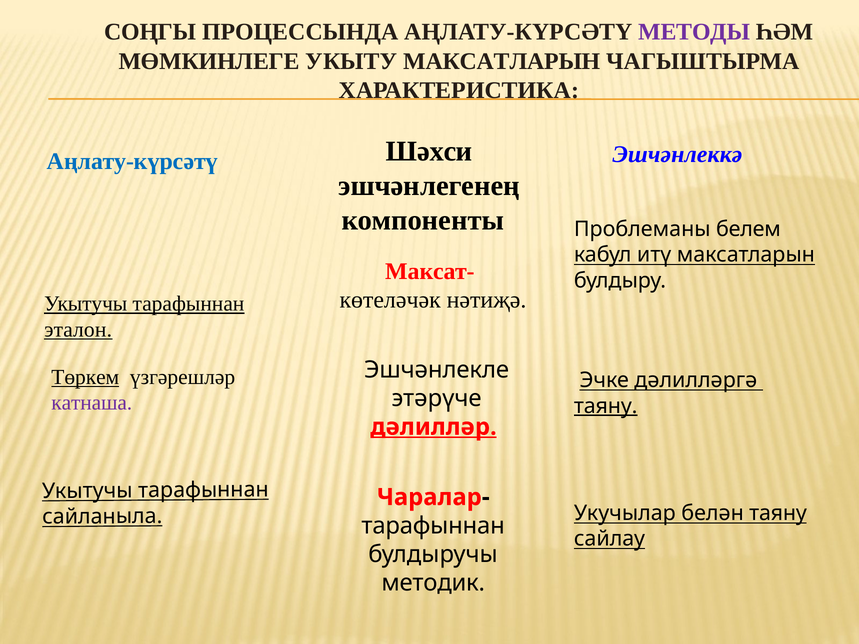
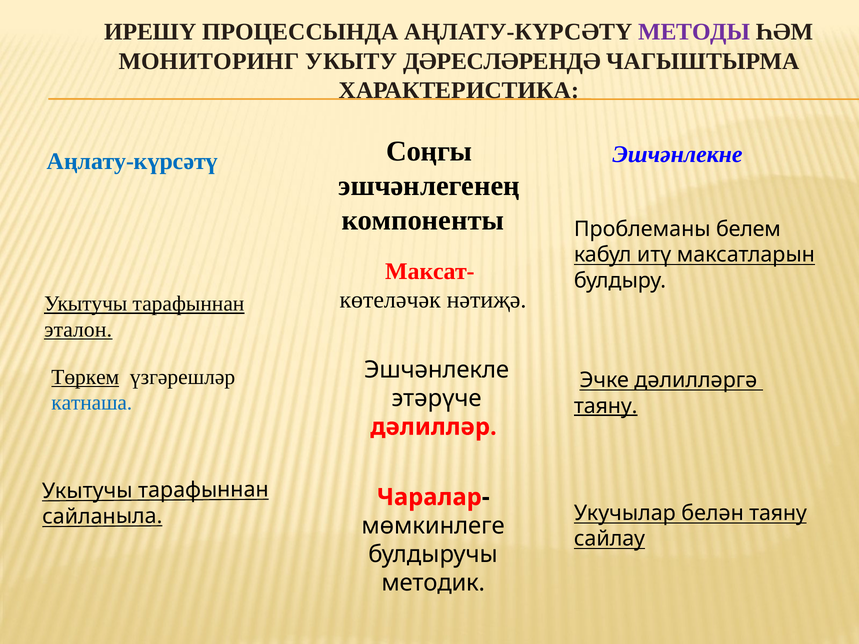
СОҢГЫ: СОҢГЫ -> ИРЕШҮ (150, 32)
МӨМКИНЛЕГЕ: МӨМКИНЛЕГЕ -> МОНИТОРИНГ (209, 62)
УКЫТУ МАКСАТЛАРЫН: МАКСАТЛАРЫН -> ДӘРЕСЛӘРЕНДӘ (502, 62)
Шәхси: Шәхси -> Соңгы (429, 151)
Эшчәнлеккә: Эшчәнлеккә -> Эшчәнлекне (677, 154)
катнаша colour: purple -> blue (92, 403)
дәлилләр underline: present -> none (434, 427)
тарафыннан: тарафыннан -> мөмкинлеге (433, 526)
